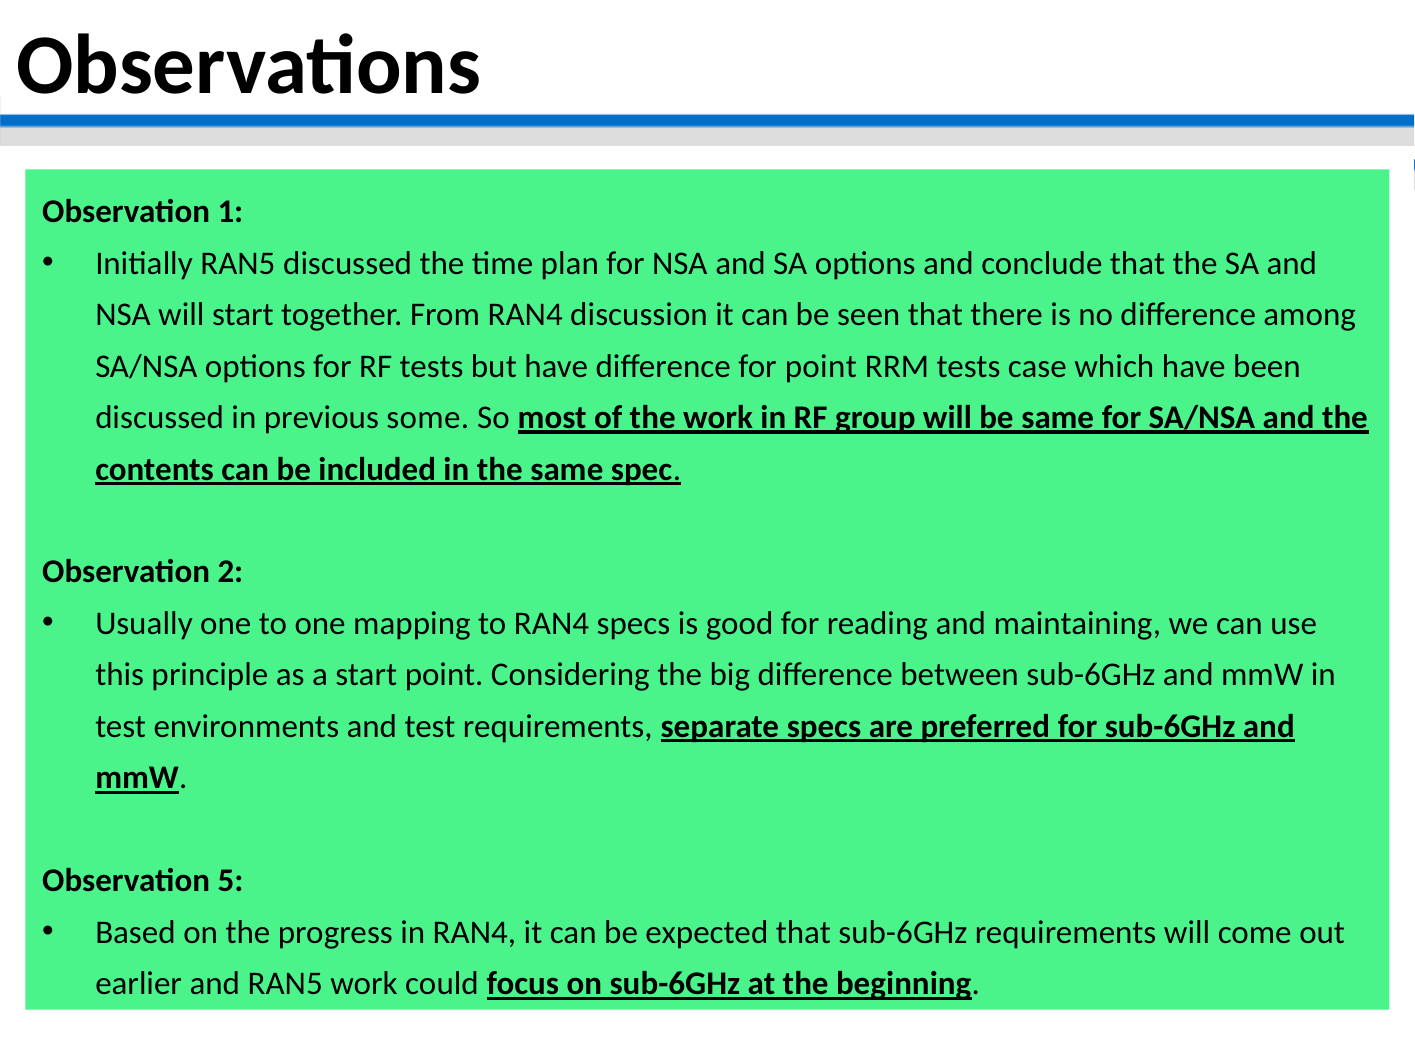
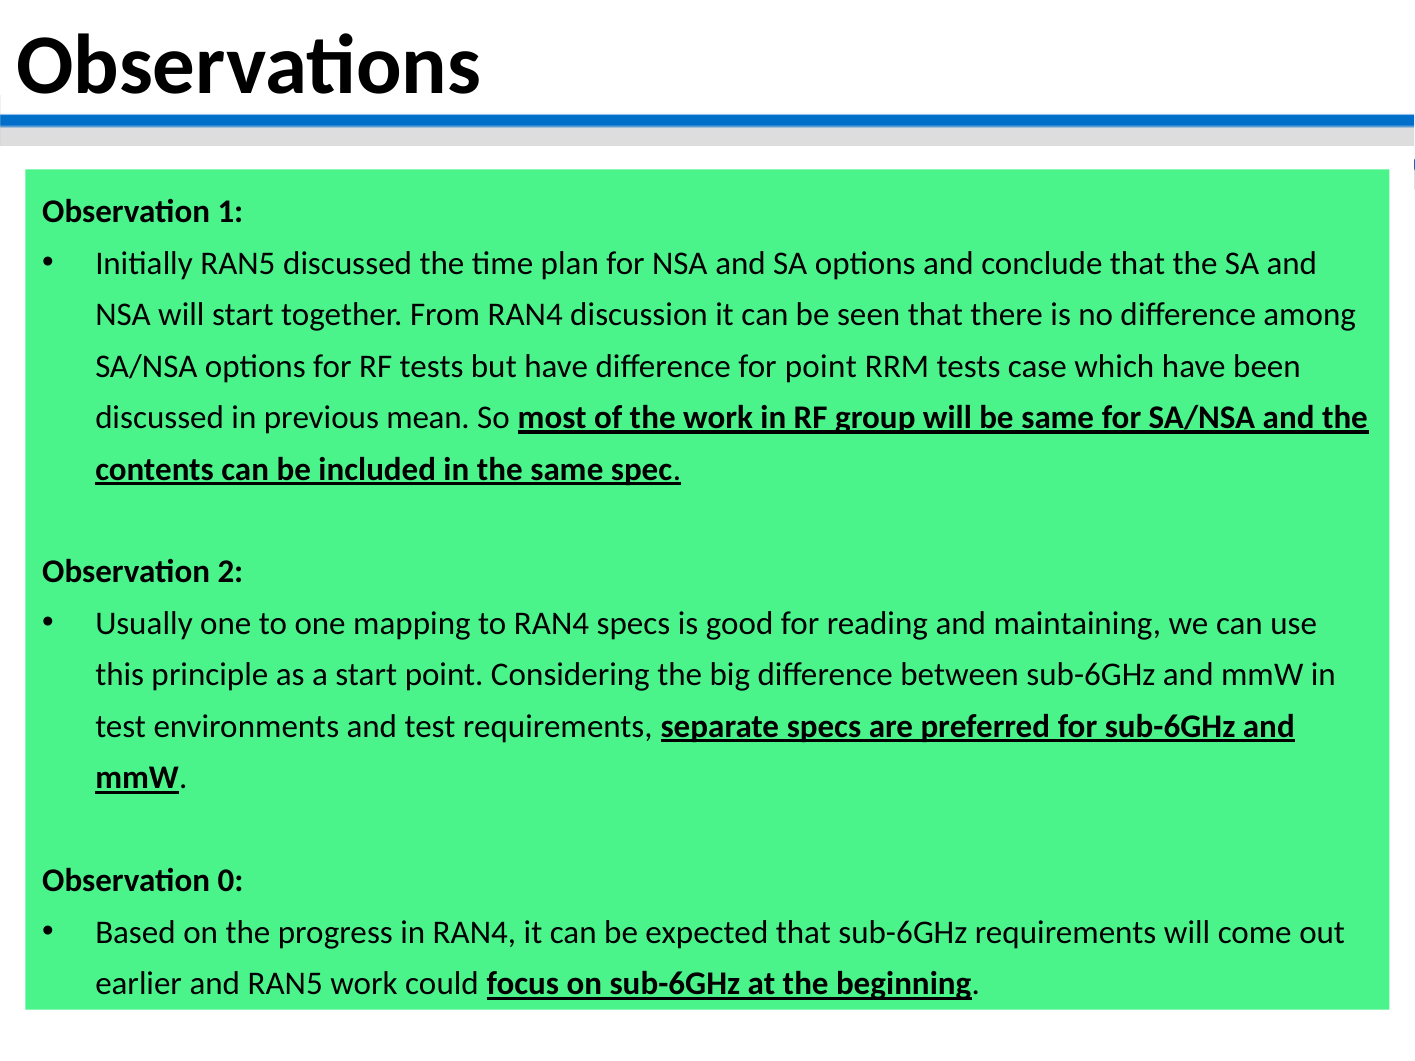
some: some -> mean (428, 418)
5: 5 -> 0 (230, 881)
